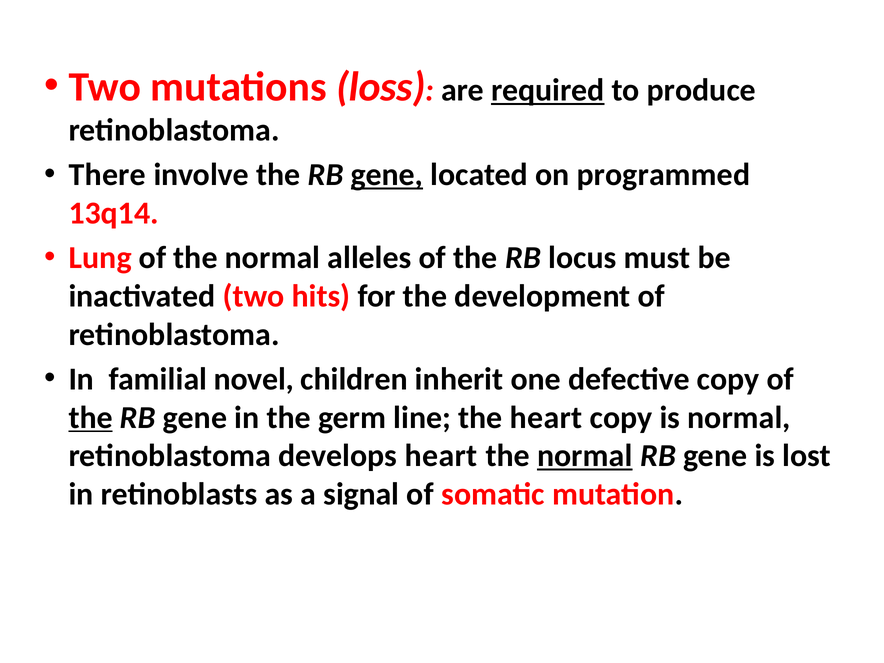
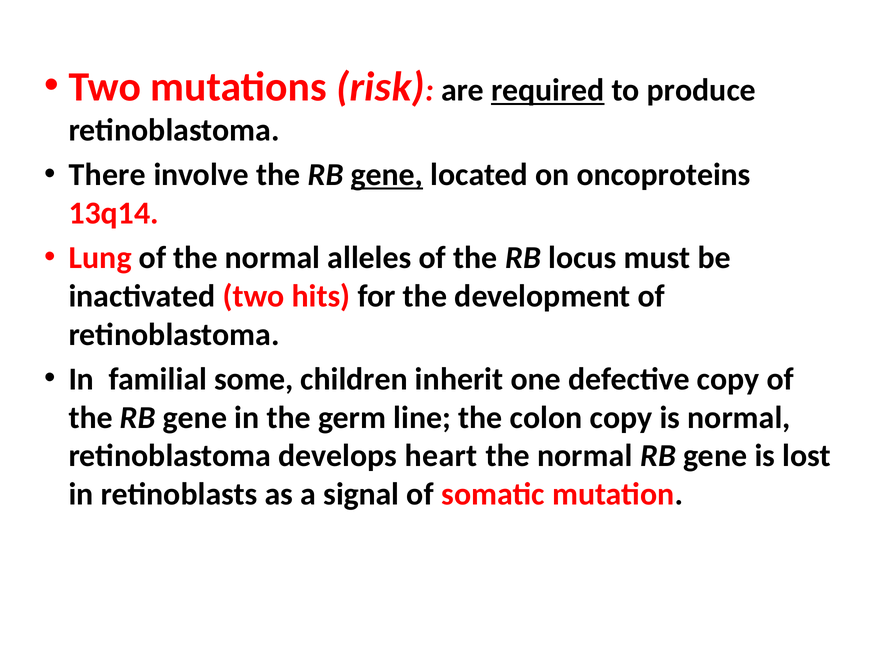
loss: loss -> risk (381, 87)
programmed: programmed -> oncoproteins (664, 175)
novel: novel -> some (254, 379)
the underline: present -> none (91, 418)
the heart: heart -> colon (546, 418)
normal underline: present -> none (585, 456)
